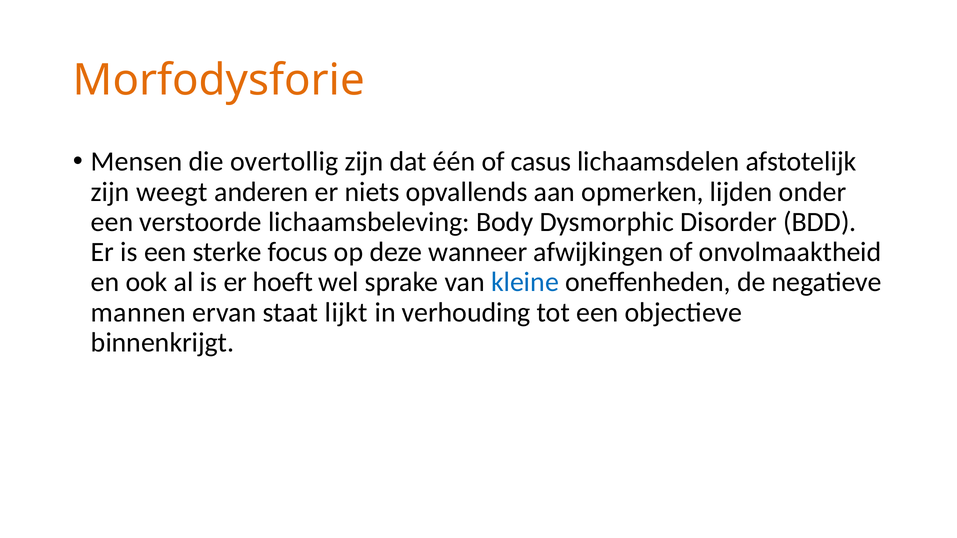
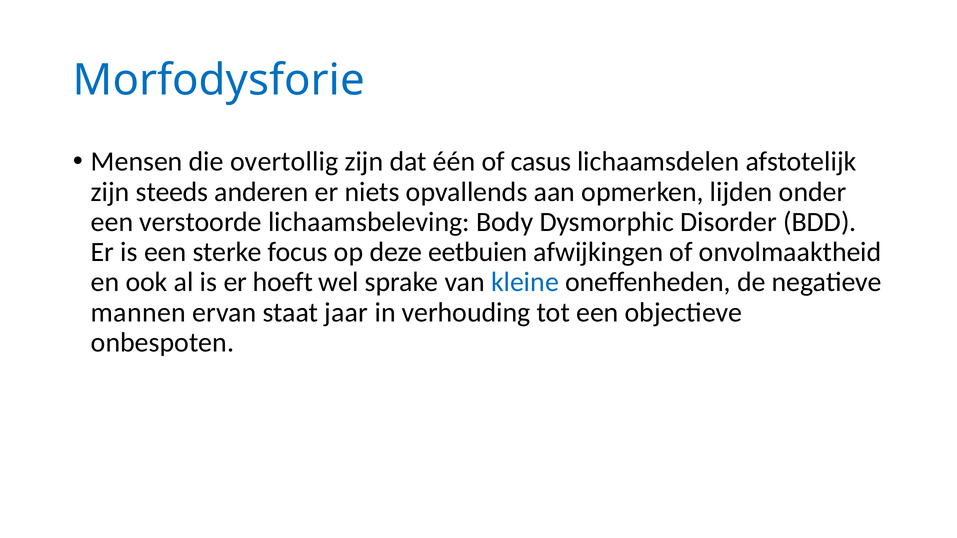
Morfodysforie colour: orange -> blue (219, 80)
weegt: weegt -> steeds (172, 192)
wanneer: wanneer -> eetbuien (478, 252)
lijkt: lijkt -> jaar (346, 313)
binnenkrijgt: binnenkrijgt -> onbespoten (162, 343)
